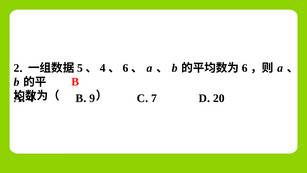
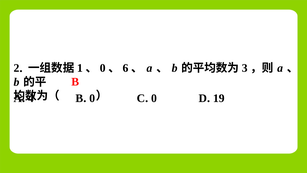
5: 5 -> 1 (80, 68)
4: 4 -> 0 (103, 68)
6: 6 -> 3 (245, 68)
9: 9 -> 0 (92, 98)
7: 7 -> 0 (154, 98)
20: 20 -> 19 (219, 98)
